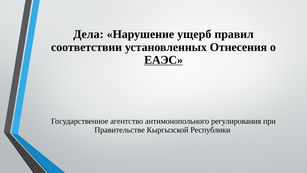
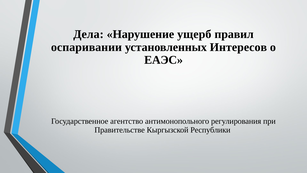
соответствии: соответствии -> оспаривании (86, 47)
Отнесения: Отнесения -> Интересов (238, 47)
ЕАЭС underline: present -> none (164, 60)
